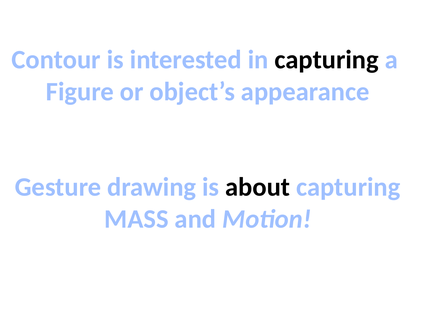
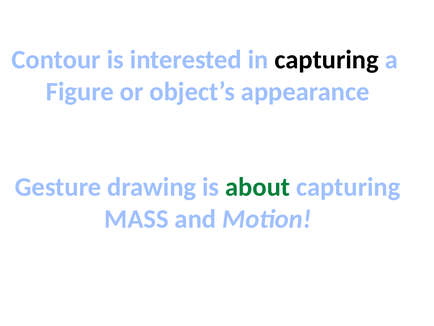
about colour: black -> green (258, 187)
